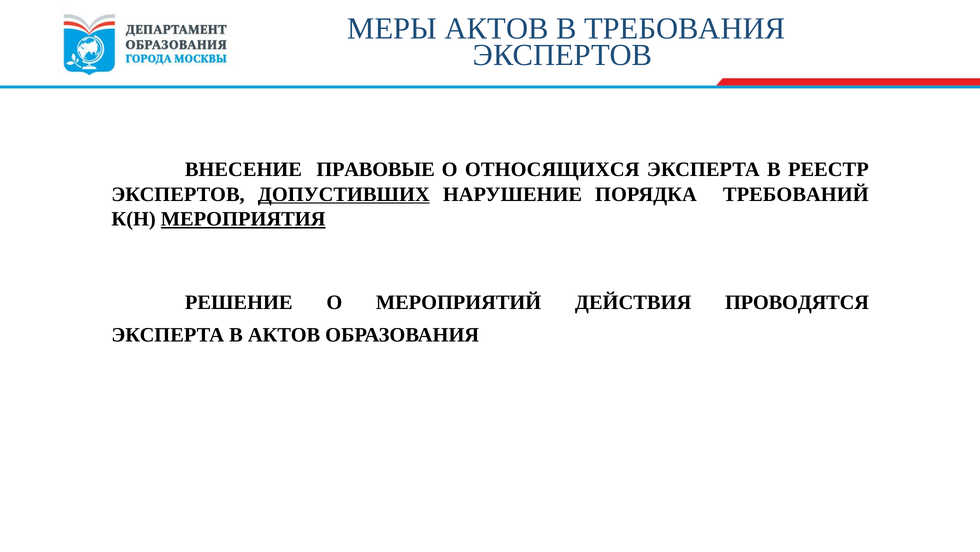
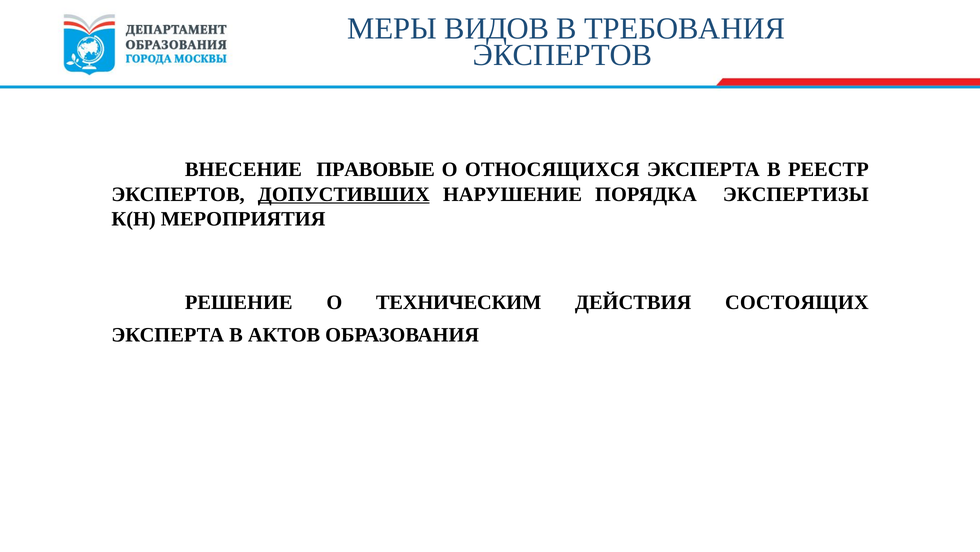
МЕРЫ АКТОВ: АКТОВ -> ВИДОВ (497, 29)
ТРЕБОВАНИЙ: ТРЕБОВАНИЙ -> ЭКСПЕРТИЗЫ (796, 194)
МЕРОПРИЯТИЯ underline: present -> none (243, 219)
МЕРОПРИЯТИЙ: МЕРОПРИЯТИЙ -> ТЕХНИЧЕСКИМ (459, 302)
ПРОВОДЯТСЯ: ПРОВОДЯТСЯ -> СОСТОЯЩИХ (797, 302)
